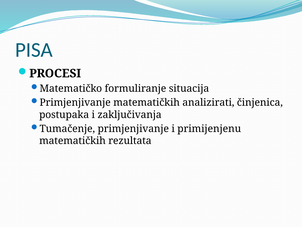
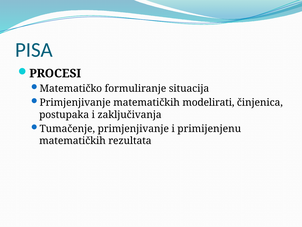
analizirati: analizirati -> modelirati (208, 102)
